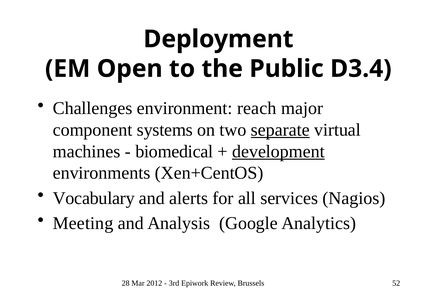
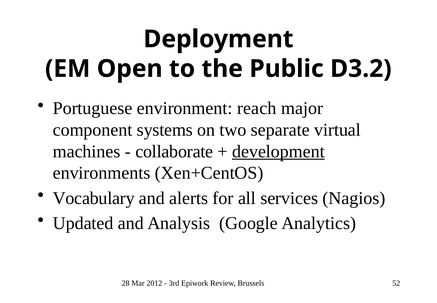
D3.4: D3.4 -> D3.2 (361, 69)
Challenges: Challenges -> Portuguese (93, 108)
separate underline: present -> none (280, 130)
biomedical: biomedical -> collaborate (174, 151)
Meeting: Meeting -> Updated (83, 223)
